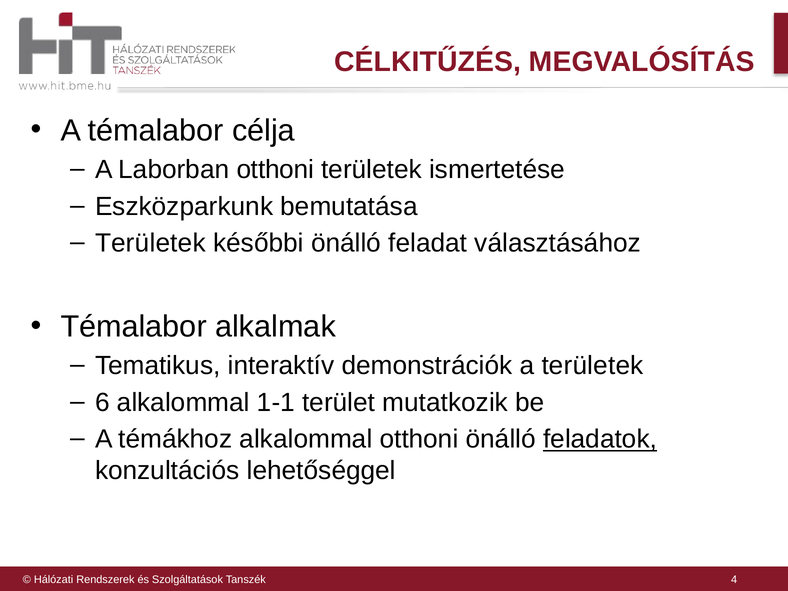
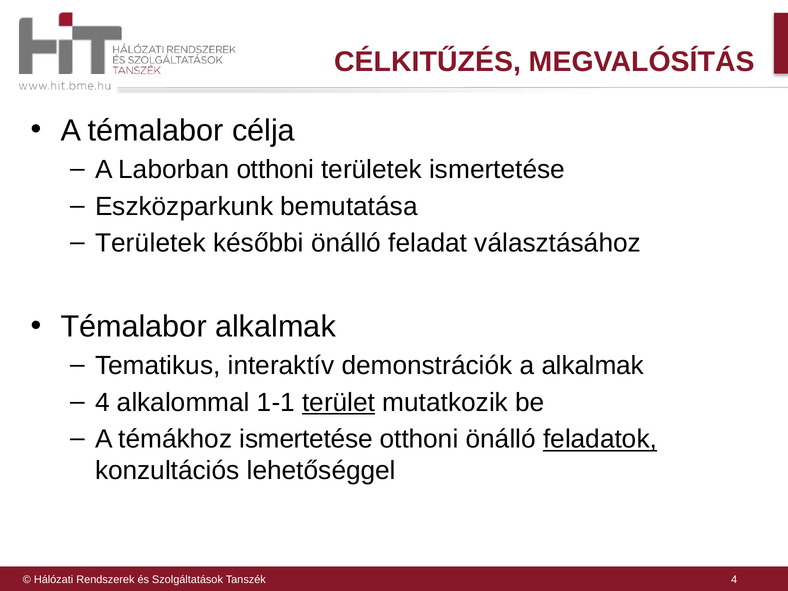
a területek: területek -> alkalmak (593, 366)
6: 6 -> 4 (102, 403)
terület underline: none -> present (339, 403)
témákhoz alkalommal: alkalommal -> ismertetése (306, 439)
